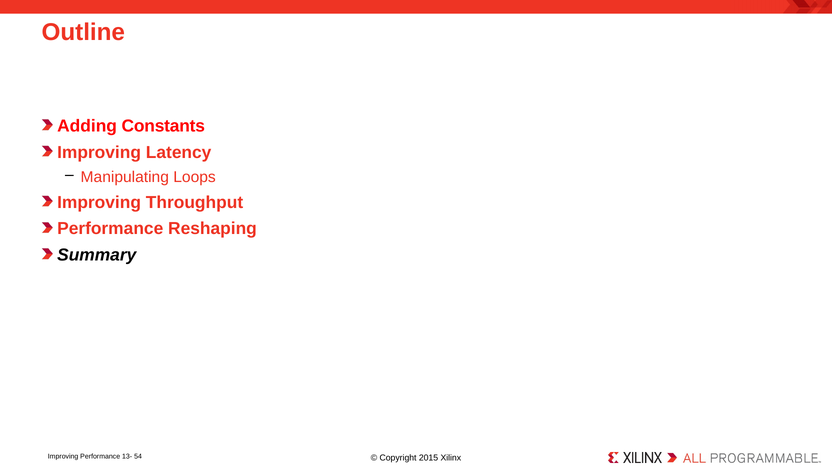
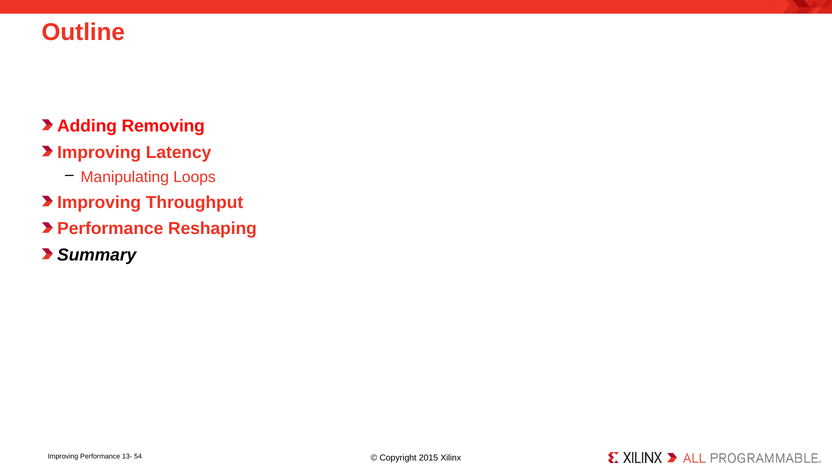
Constants: Constants -> Removing (163, 126)
